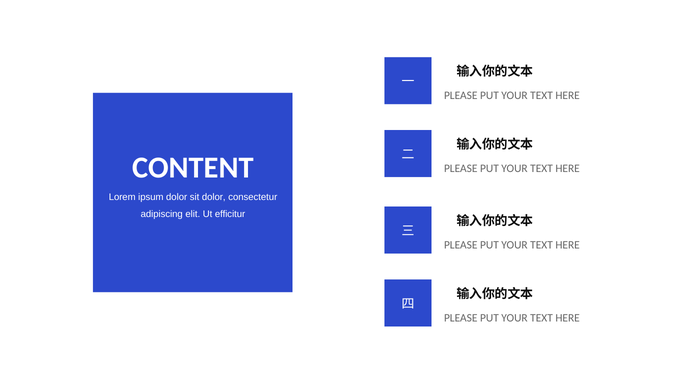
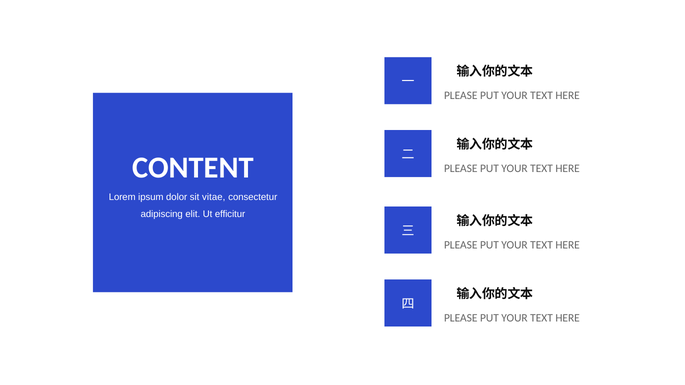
sit dolor: dolor -> vitae (214, 197)
